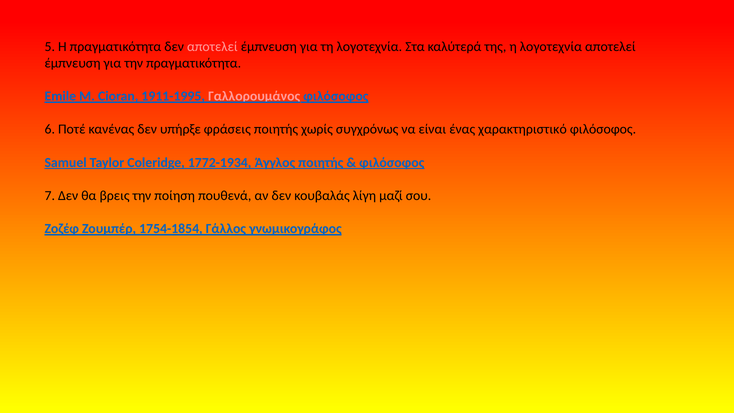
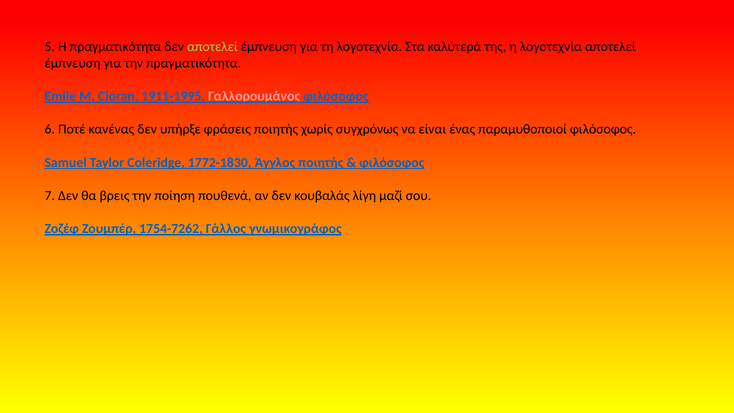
αποτελεί colour: pink -> light green (212, 47)
χαρακτηριστικό: χαρακτηριστικό -> παραμυθοποιοί (523, 129)
1772-1934: 1772-1934 -> 1772-1830 (220, 162)
1754-1854: 1754-1854 -> 1754-7262 (171, 229)
